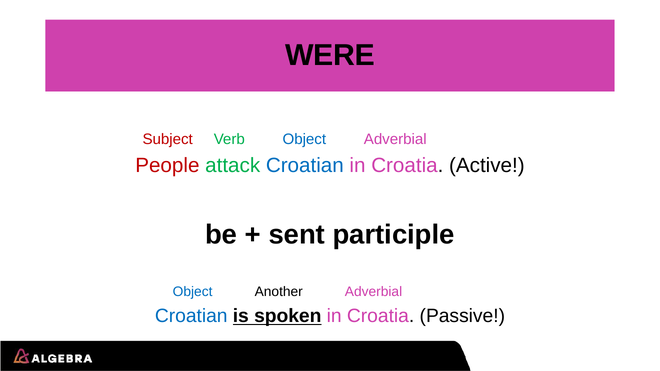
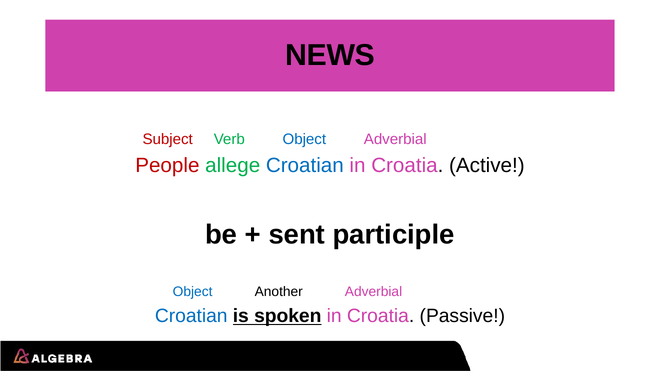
WERE: WERE -> NEWS (330, 55)
attack: attack -> allege (233, 165)
